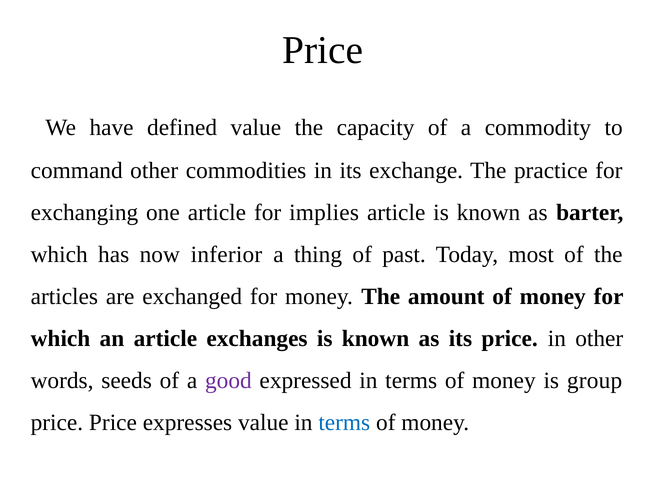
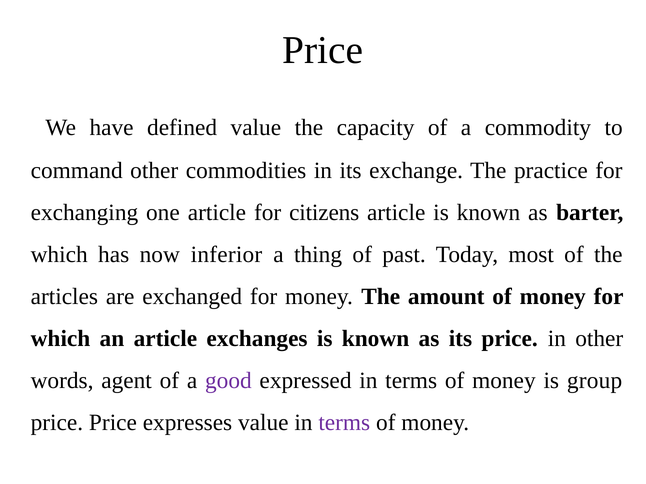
implies: implies -> citizens (324, 213)
seeds: seeds -> agent (127, 381)
terms colour: blue -> purple (344, 423)
